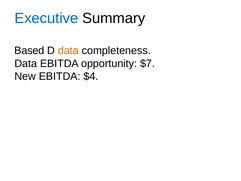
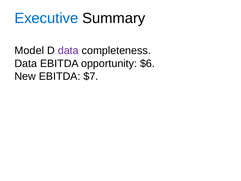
Based: Based -> Model (29, 51)
data colour: orange -> purple (68, 51)
$7: $7 -> $6 (147, 63)
$4: $4 -> $7 (91, 76)
